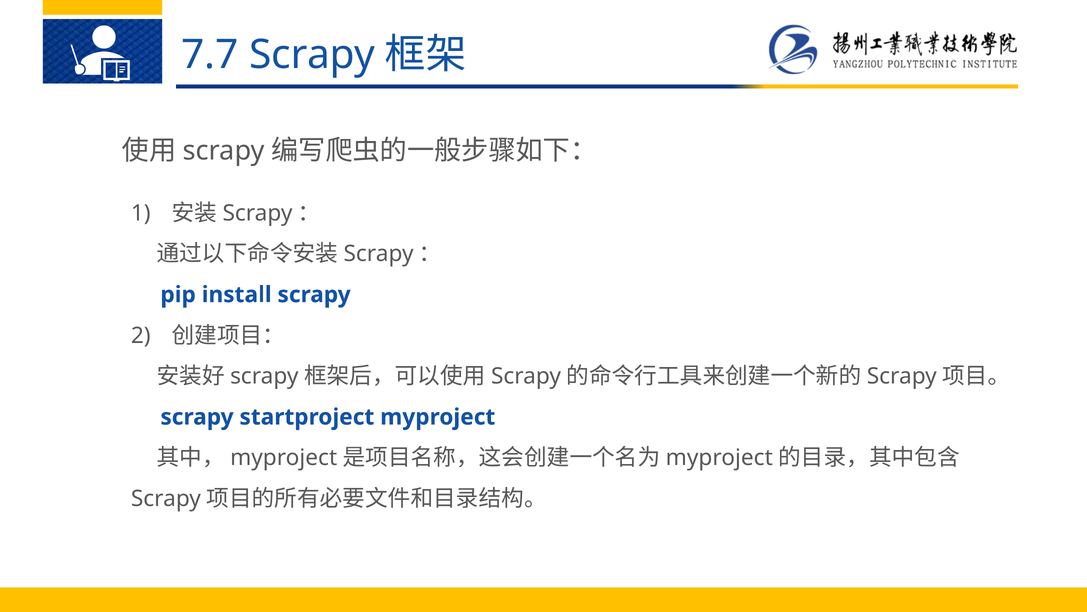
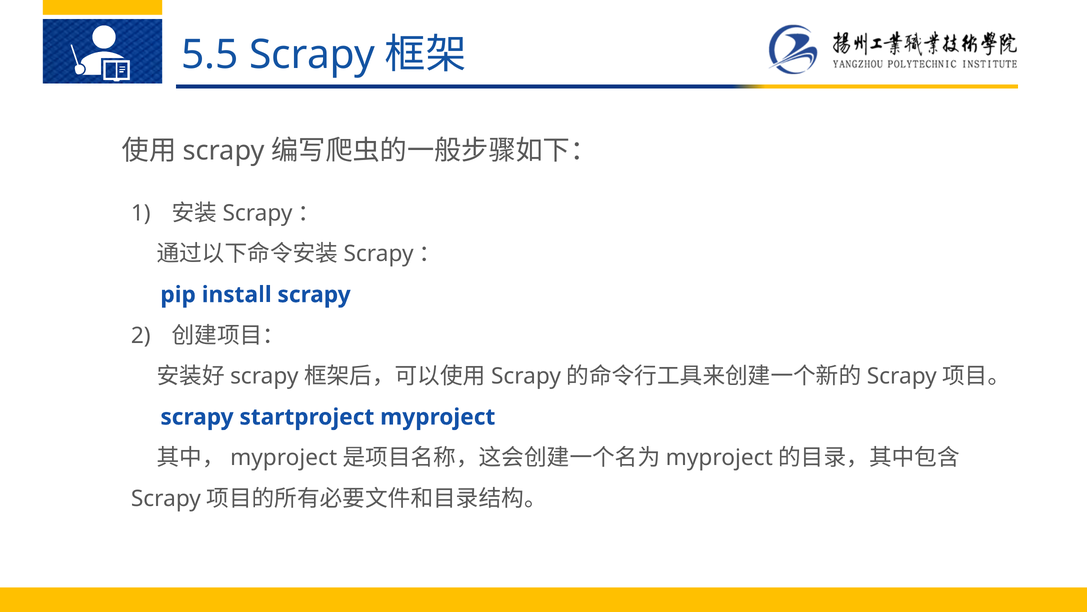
7.7: 7.7 -> 5.5 (210, 55)
